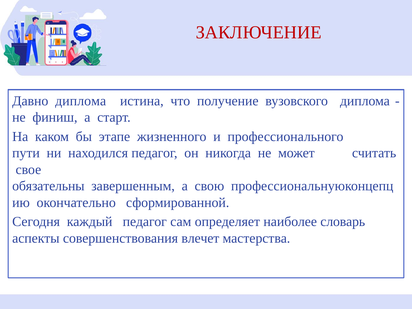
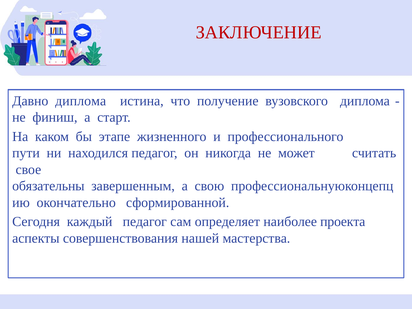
словарь: словарь -> проекта (343, 222)
влечет: влечет -> нашей (200, 238)
